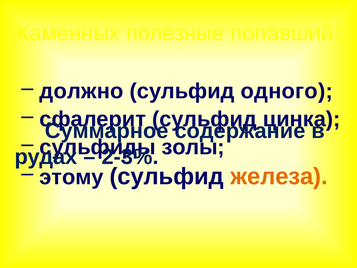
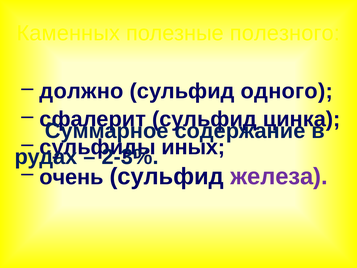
попавший: попавший -> полезного (285, 33)
золы: золы -> иных (193, 147)
этому: этому -> очень (72, 177)
железа colour: orange -> purple (279, 176)
